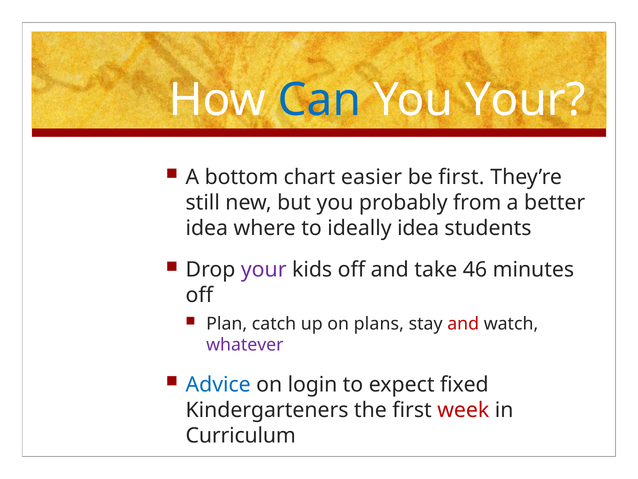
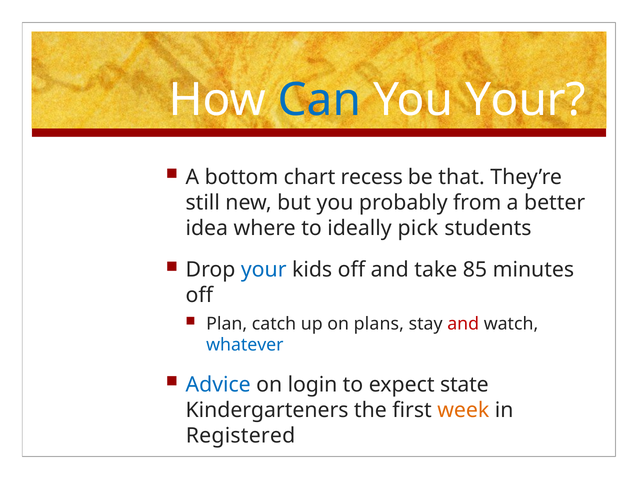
easier: easier -> recess (372, 177)
be first: first -> that (462, 177)
ideally idea: idea -> pick (418, 228)
your colour: purple -> blue (264, 269)
46: 46 -> 85 (475, 269)
whatever colour: purple -> blue (245, 345)
fixed: fixed -> state (464, 384)
week colour: red -> orange (463, 410)
Curriculum: Curriculum -> Registered (241, 435)
